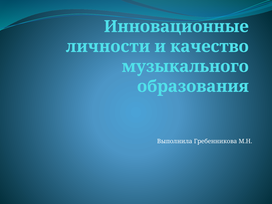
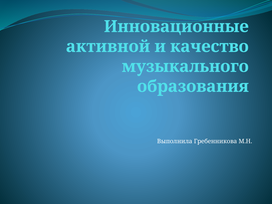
личности: личности -> активной (108, 47)
